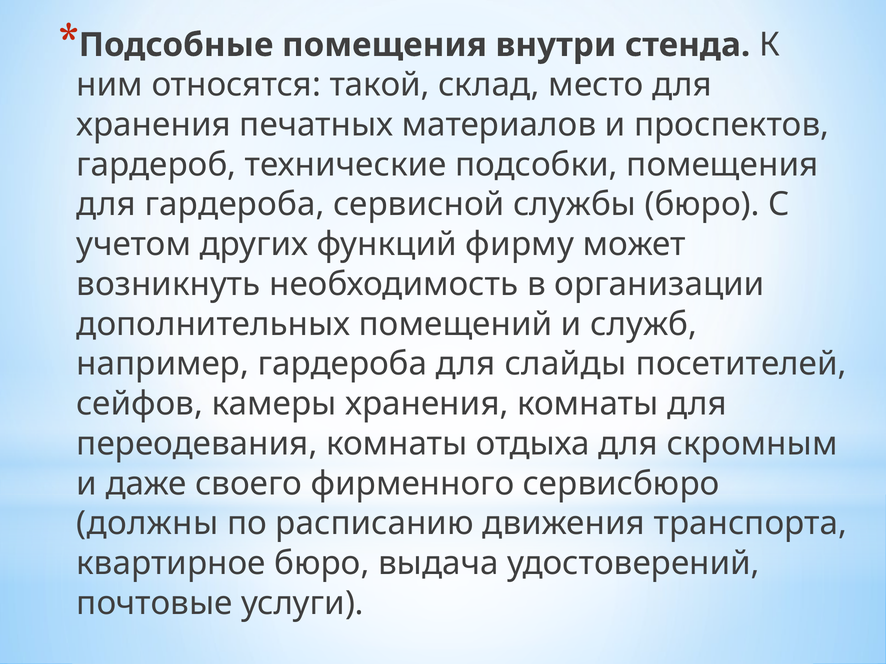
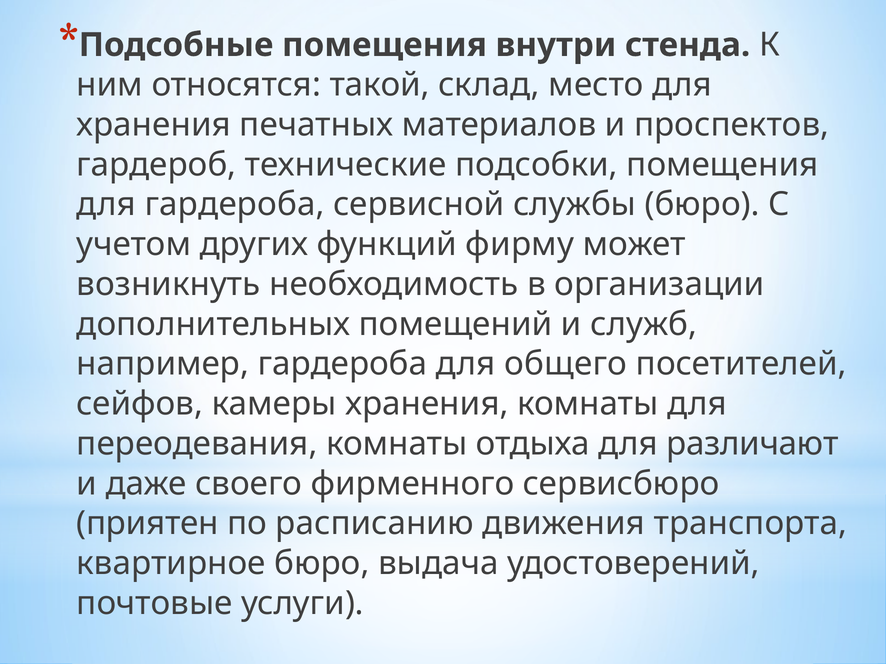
слайды: слайды -> общего (566, 364)
скромным: скромным -> различают (752, 444)
должны: должны -> приятен (148, 524)
